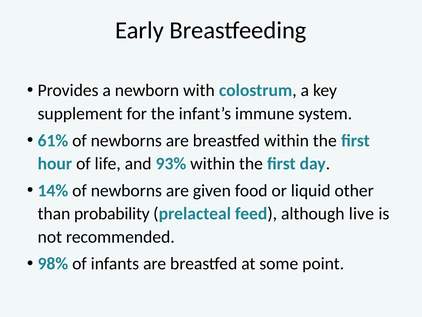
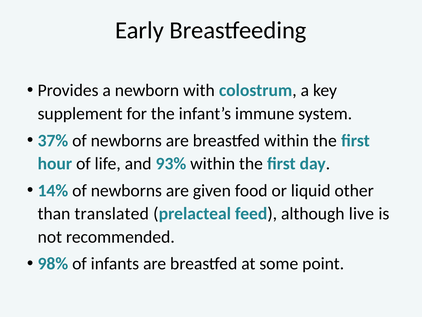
61%: 61% -> 37% (53, 140)
probability: probability -> translated (112, 213)
